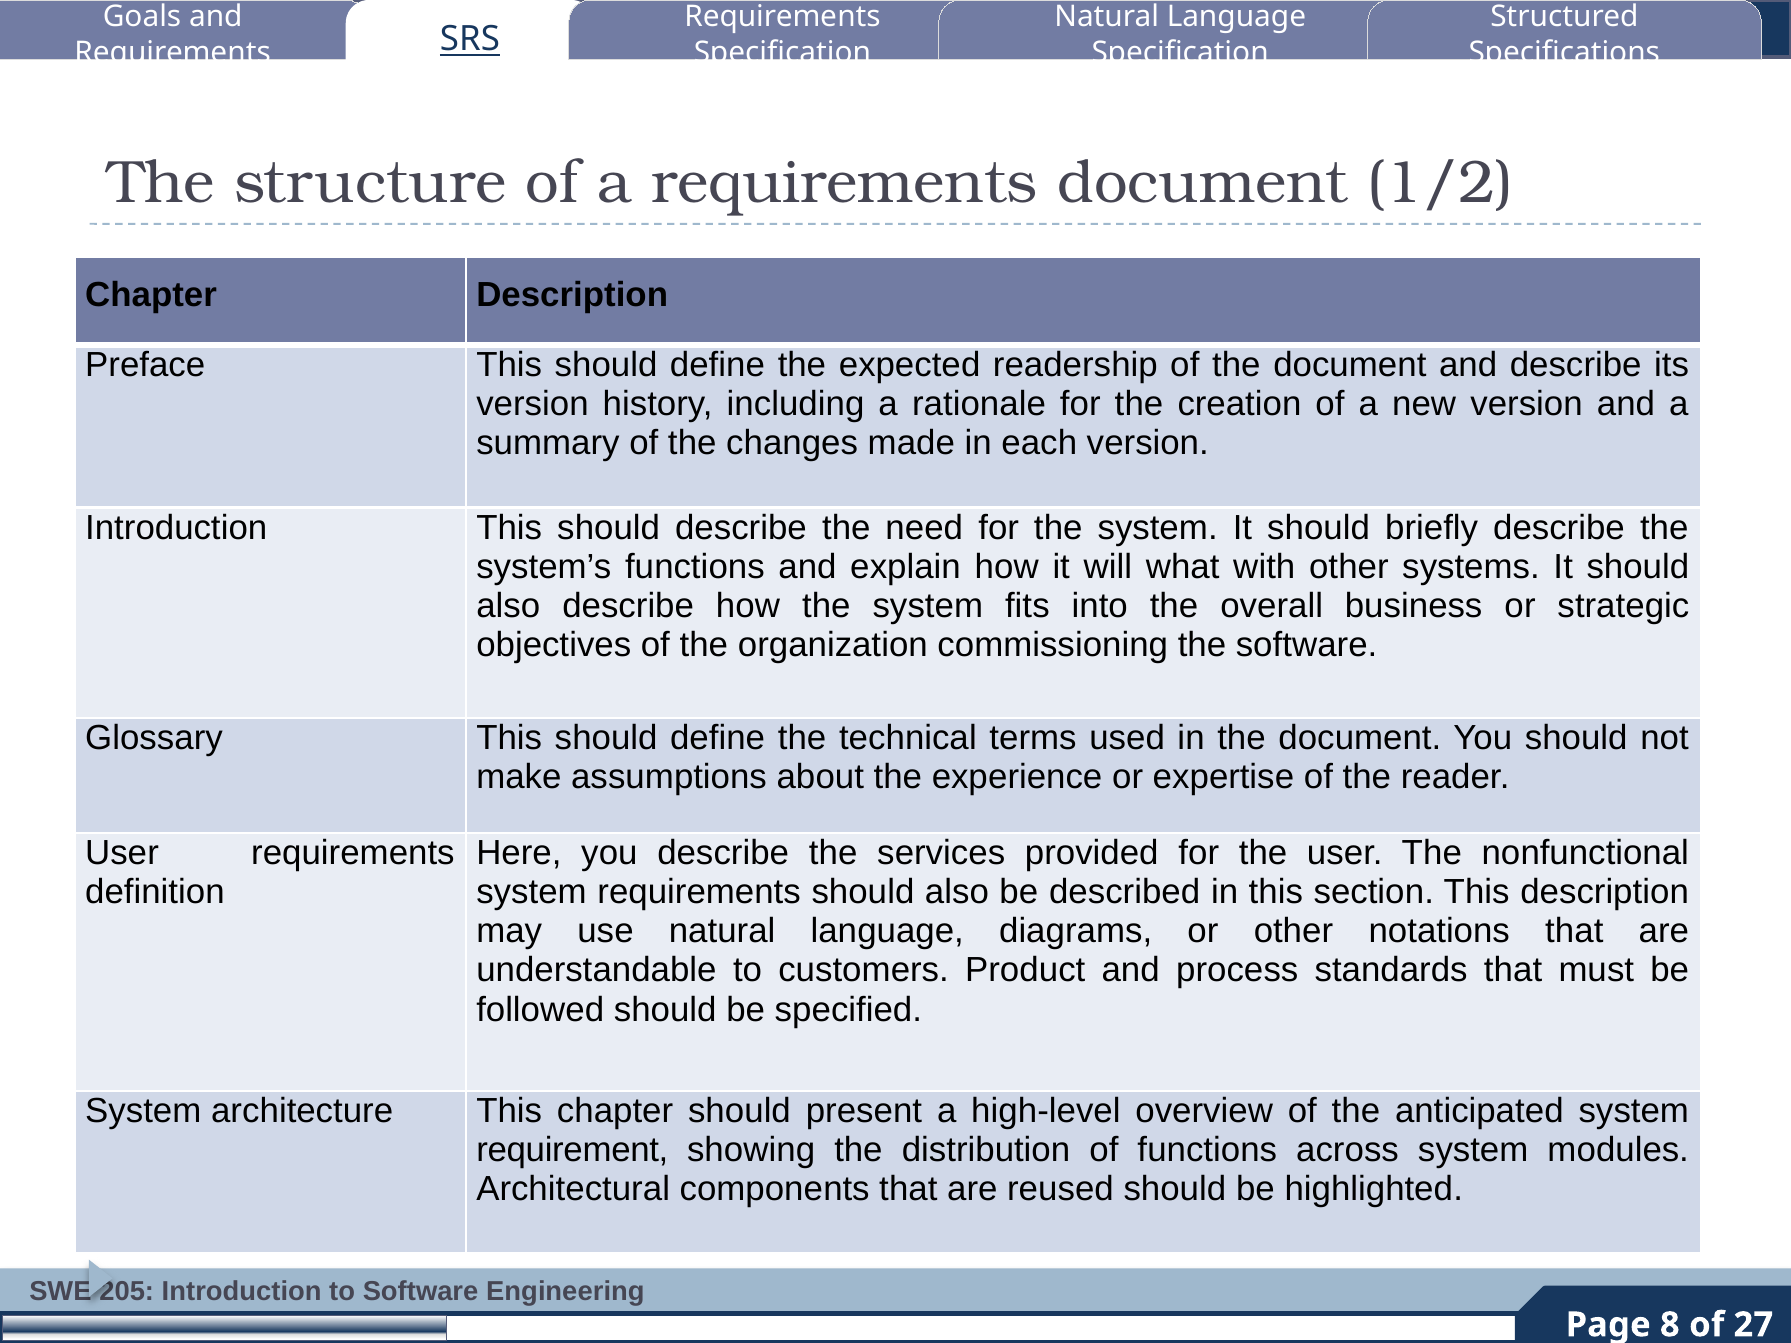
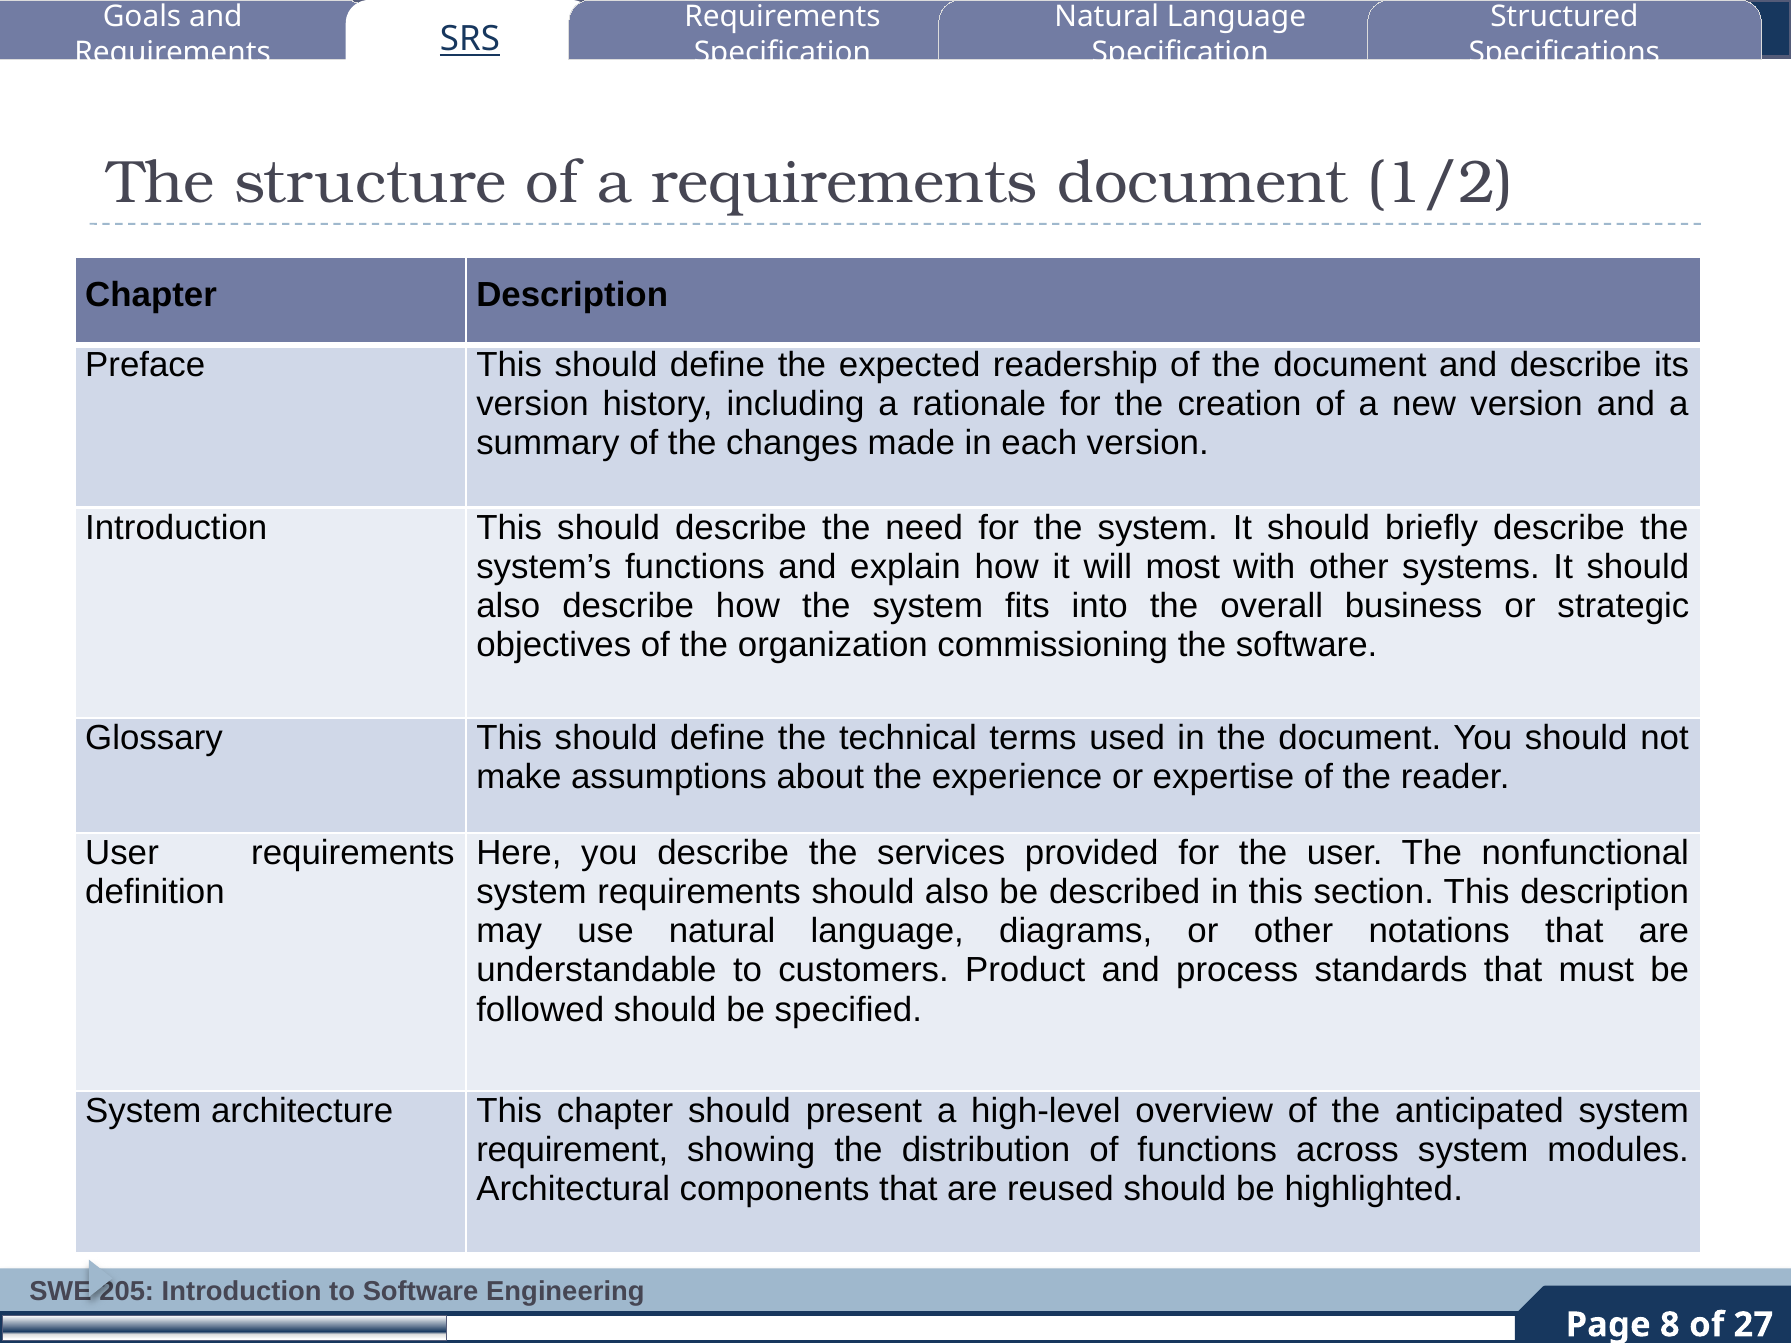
what: what -> most (1183, 567)
